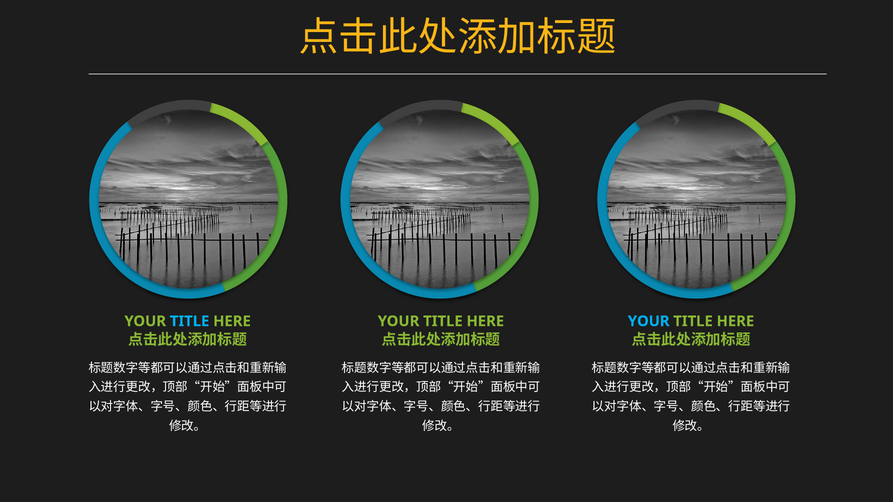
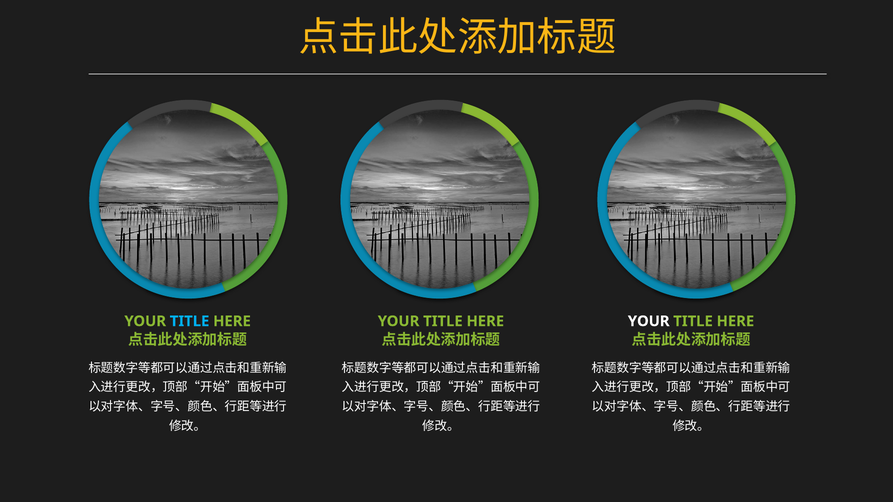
YOUR colour: light blue -> white (649, 321)
